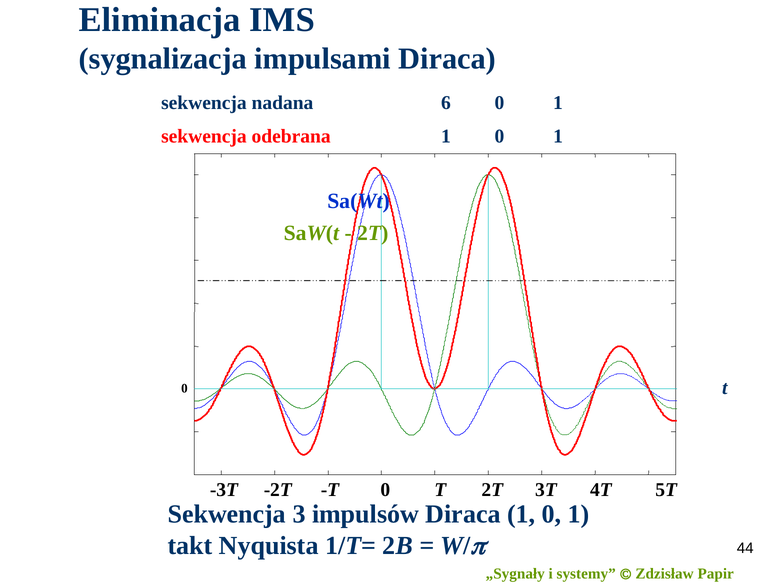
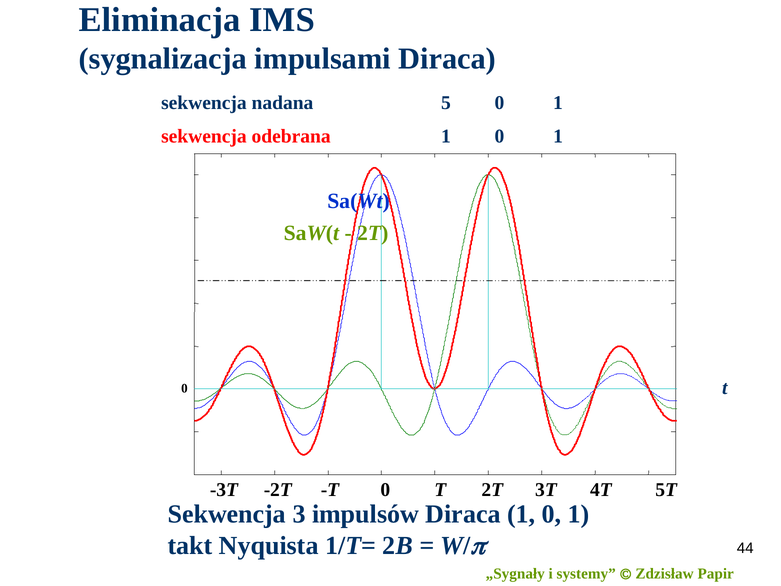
6: 6 -> 5 (446, 103)
